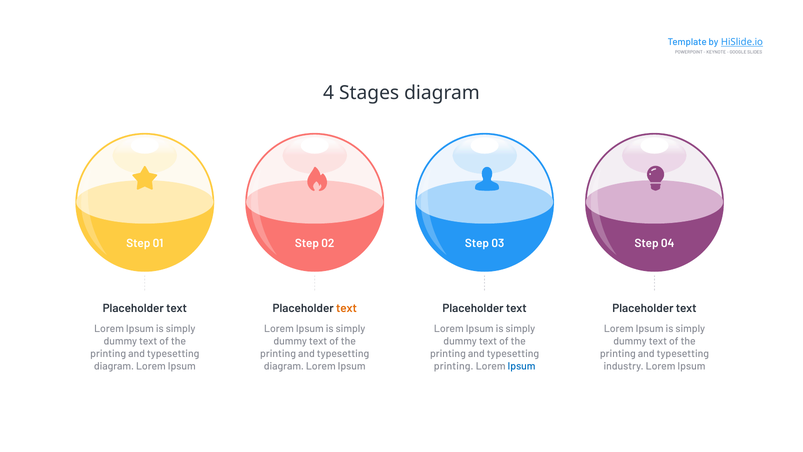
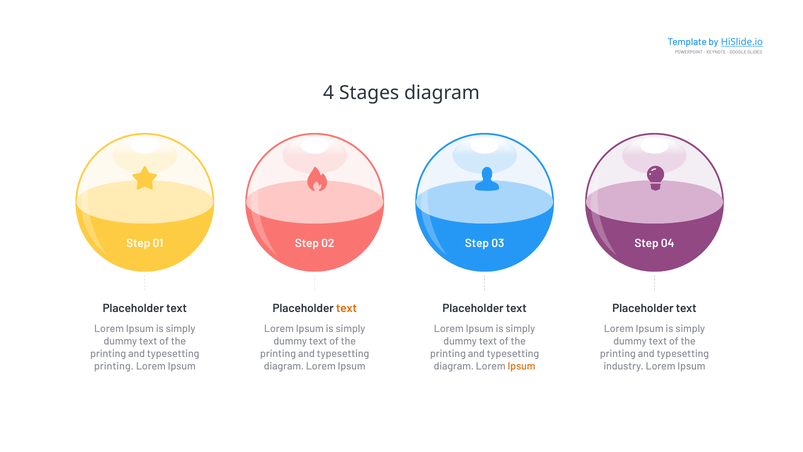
diagram: diagram -> printing (114, 366)
printing: printing -> diagram (454, 366)
Ipsum colour: blue -> orange (522, 366)
